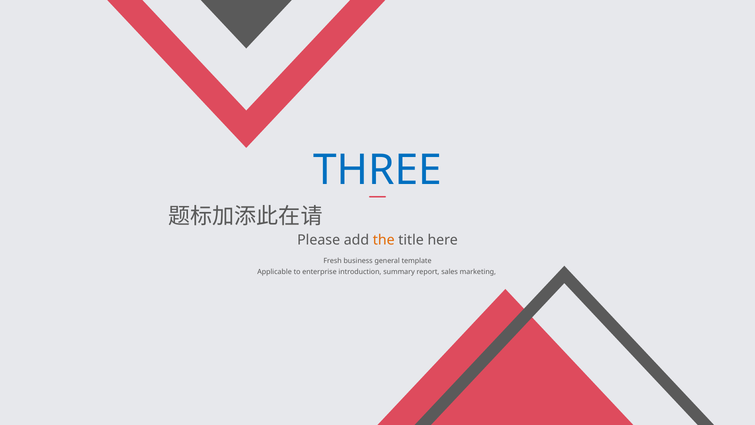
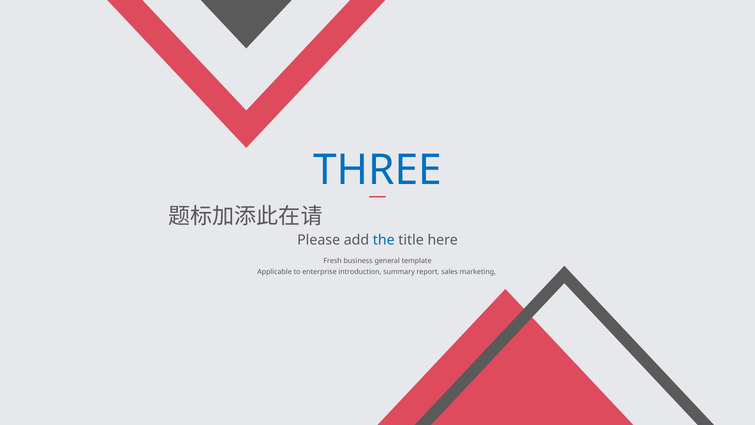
the colour: orange -> blue (384, 240)
